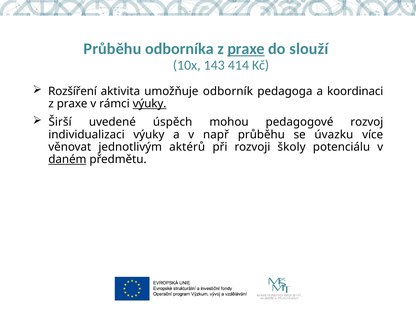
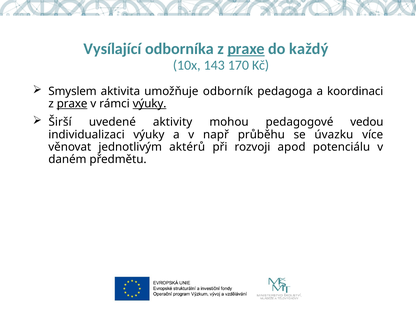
Průběhu: Průběhu -> Vysílající (113, 49)
slouží: slouží -> každý (309, 49)
414: 414 -> 170 (238, 65)
Rozšíření: Rozšíření -> Smyslem (72, 91)
praxe underline: none -> present (72, 104)
úspěch: úspěch -> aktivity (173, 122)
rozvoj: rozvoj -> vedou (367, 122)
školy: školy -> apod (292, 147)
daném underline: present -> none (67, 159)
